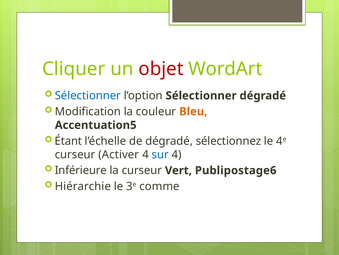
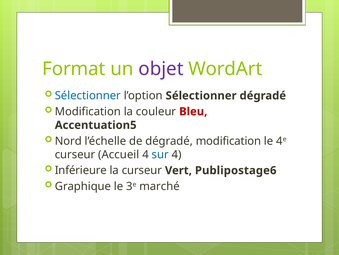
Cliquer: Cliquer -> Format (74, 69)
objet colour: red -> purple (161, 69)
Bleu colour: orange -> red (193, 111)
Étant: Étant -> Nord (68, 141)
dégradé sélectionnez: sélectionnez -> modification (228, 141)
Activer: Activer -> Accueil (119, 154)
Hiérarchie: Hiérarchie -> Graphique (83, 186)
comme: comme -> marché (159, 186)
